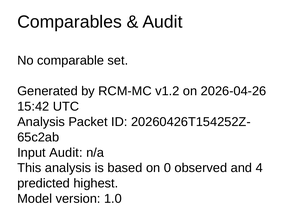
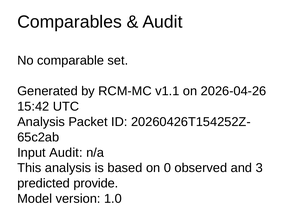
v1.2: v1.2 -> v1.1 (167, 91)
4: 4 -> 3 (259, 168)
highest: highest -> provide (96, 183)
